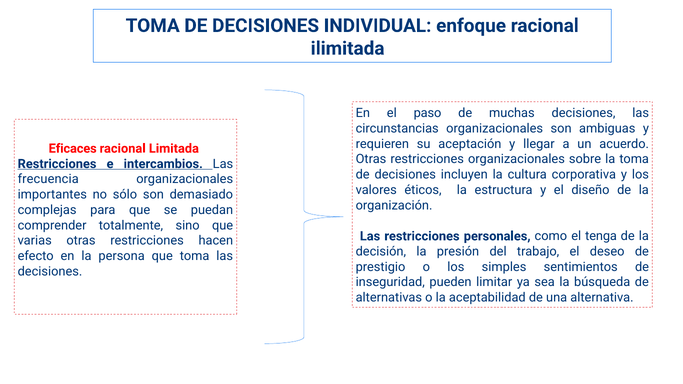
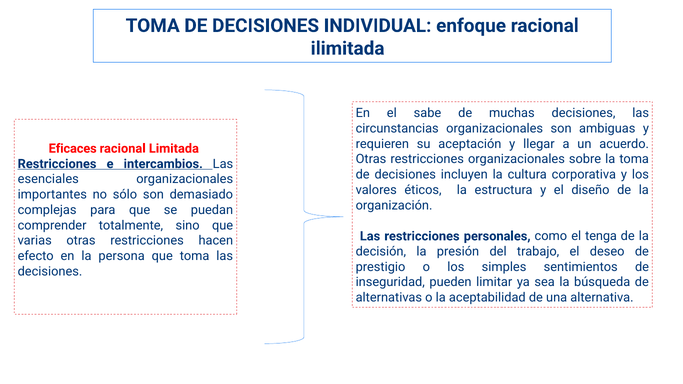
paso: paso -> sabe (427, 113)
frecuencia: frecuencia -> esenciales (48, 179)
